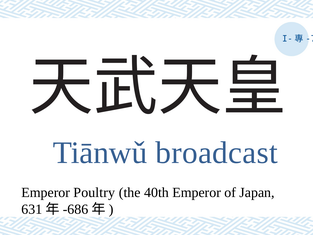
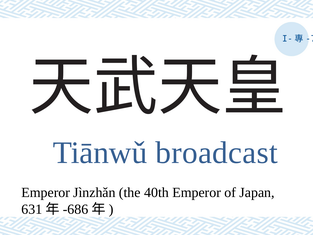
Poultry: Poultry -> Jìnzhǎn (94, 192)
